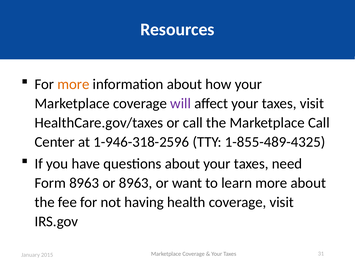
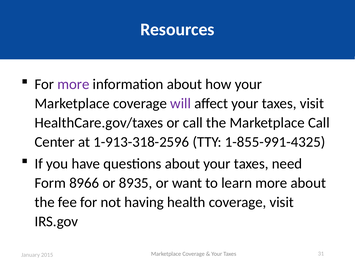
more colour: orange -> purple (73, 84)
1-946-318-2596: 1-946-318-2596 -> 1-913-318-2596 (141, 142)
1-855-489-4325: 1-855-489-4325 -> 1-855-991-4325 (275, 142)
Form 8963: 8963 -> 8966 (84, 183)
or 8963: 8963 -> 8935 (136, 183)
